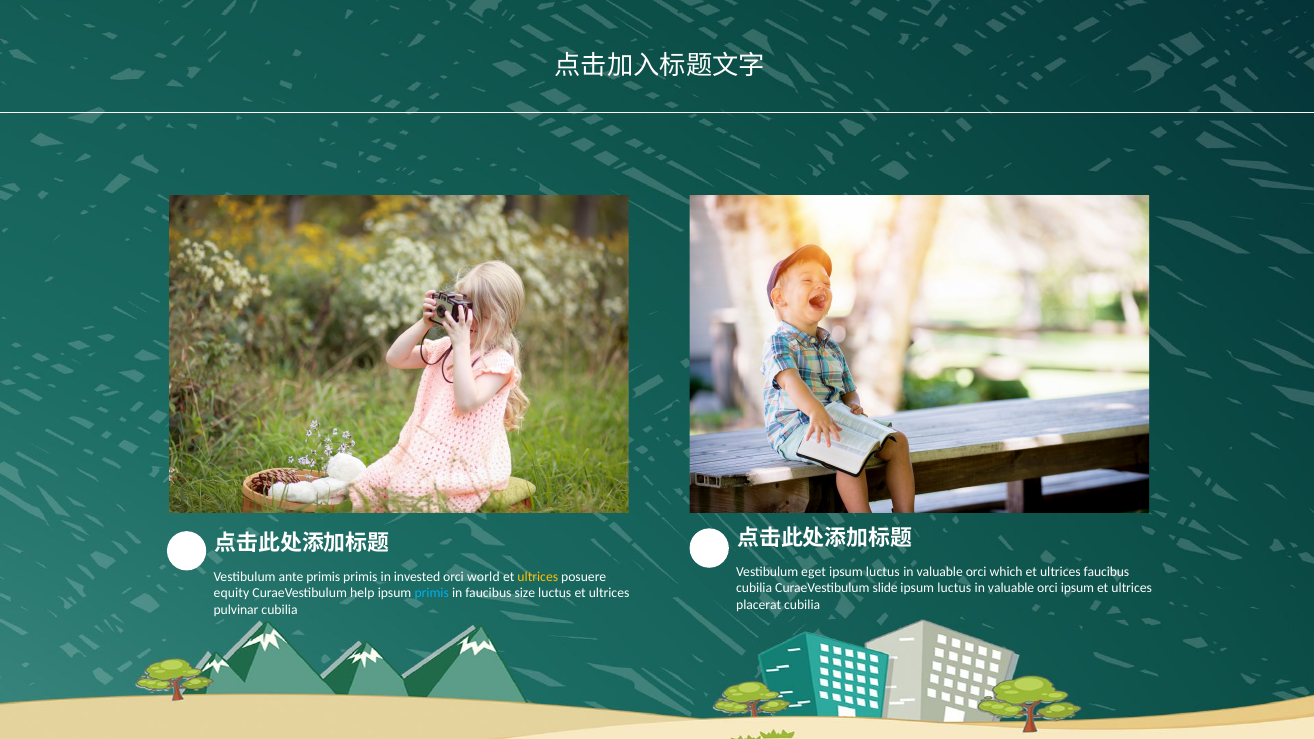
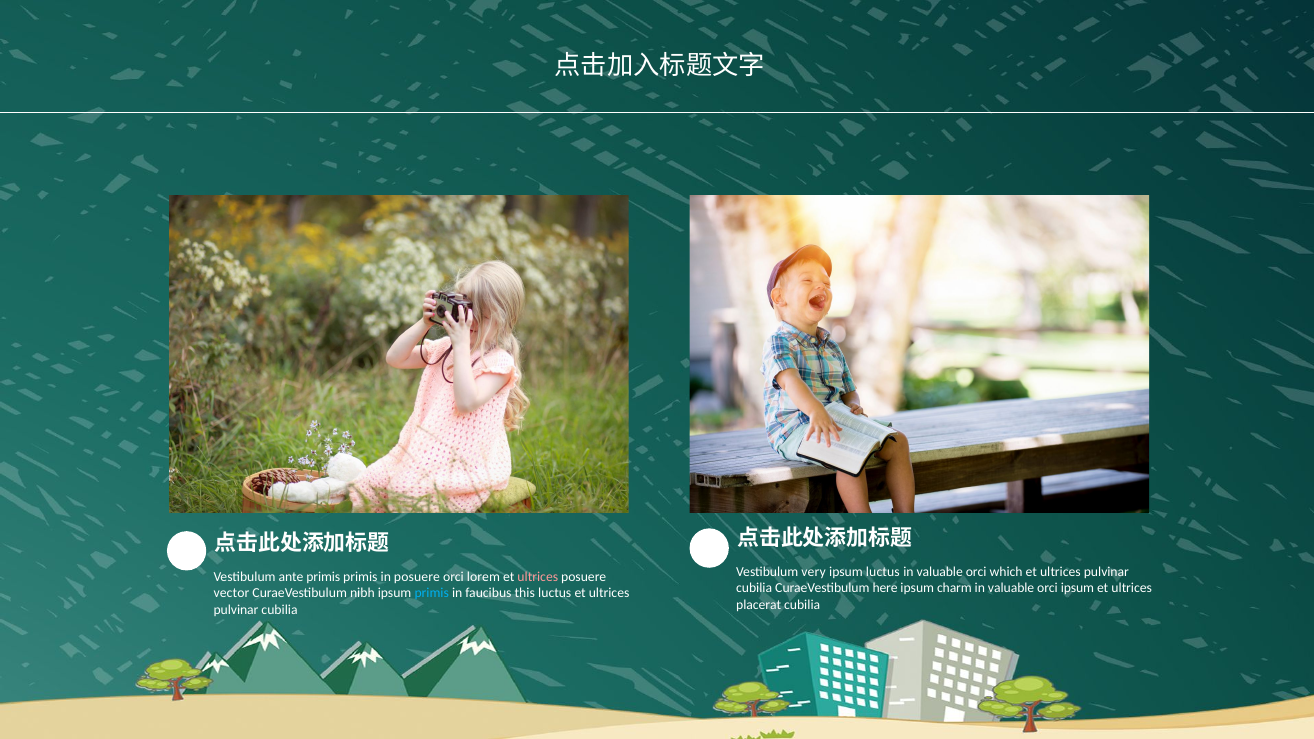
eget: eget -> very (814, 572)
faucibus: faucibus -> pulvinar (1106, 572)
in invested: invested -> posuere (417, 577)
world: world -> lorem (483, 577)
ultrices colour: yellow -> pink (538, 577)
slide: slide -> here (885, 588)
luctus: luctus -> charm (954, 588)
equity: equity -> vector (231, 594)
help: help -> nibh (362, 594)
size: size -> this (525, 594)
